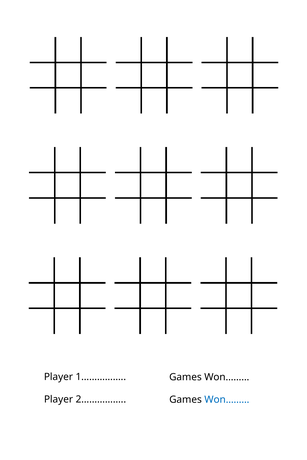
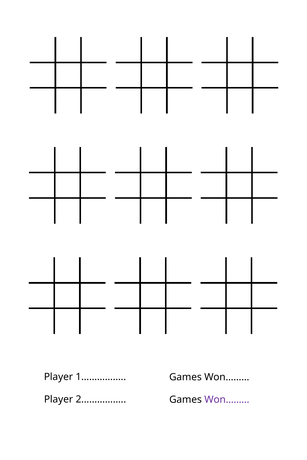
Won……… colour: blue -> purple (227, 400)
